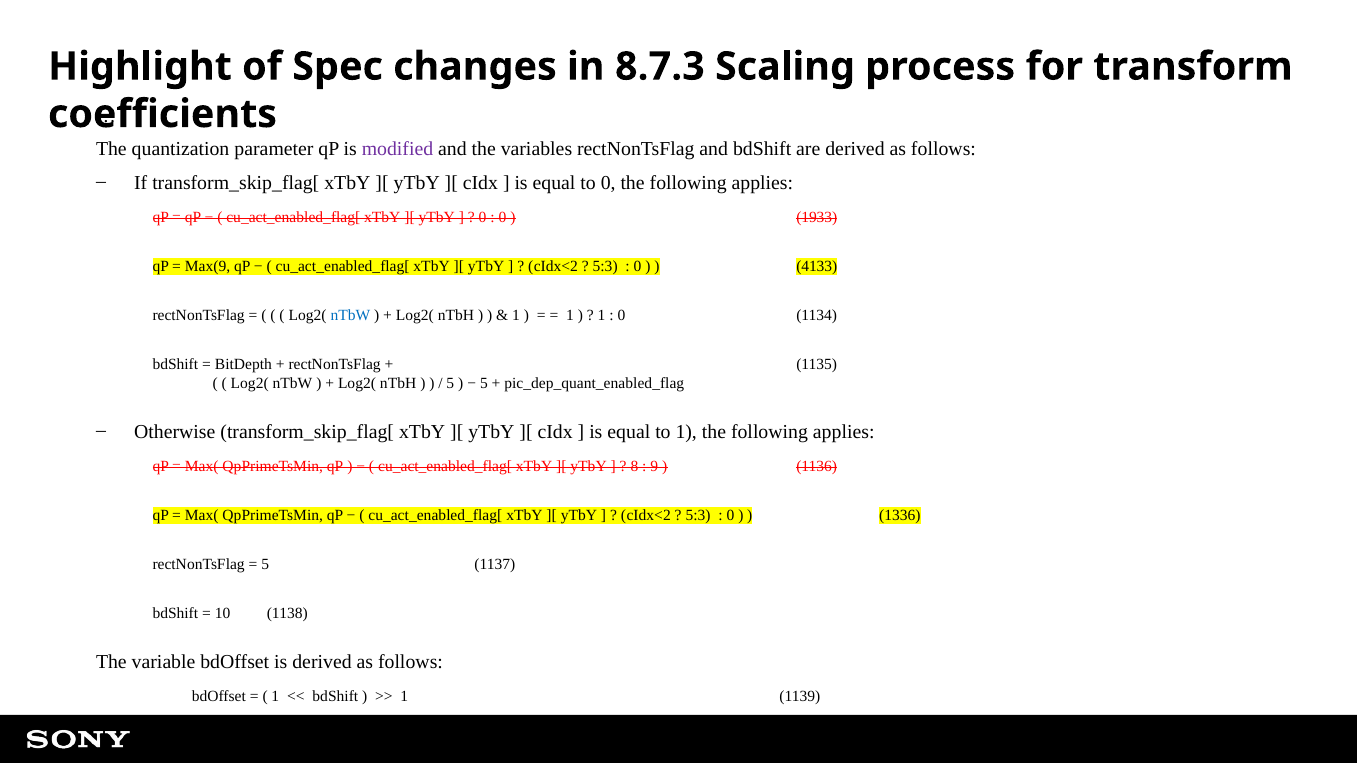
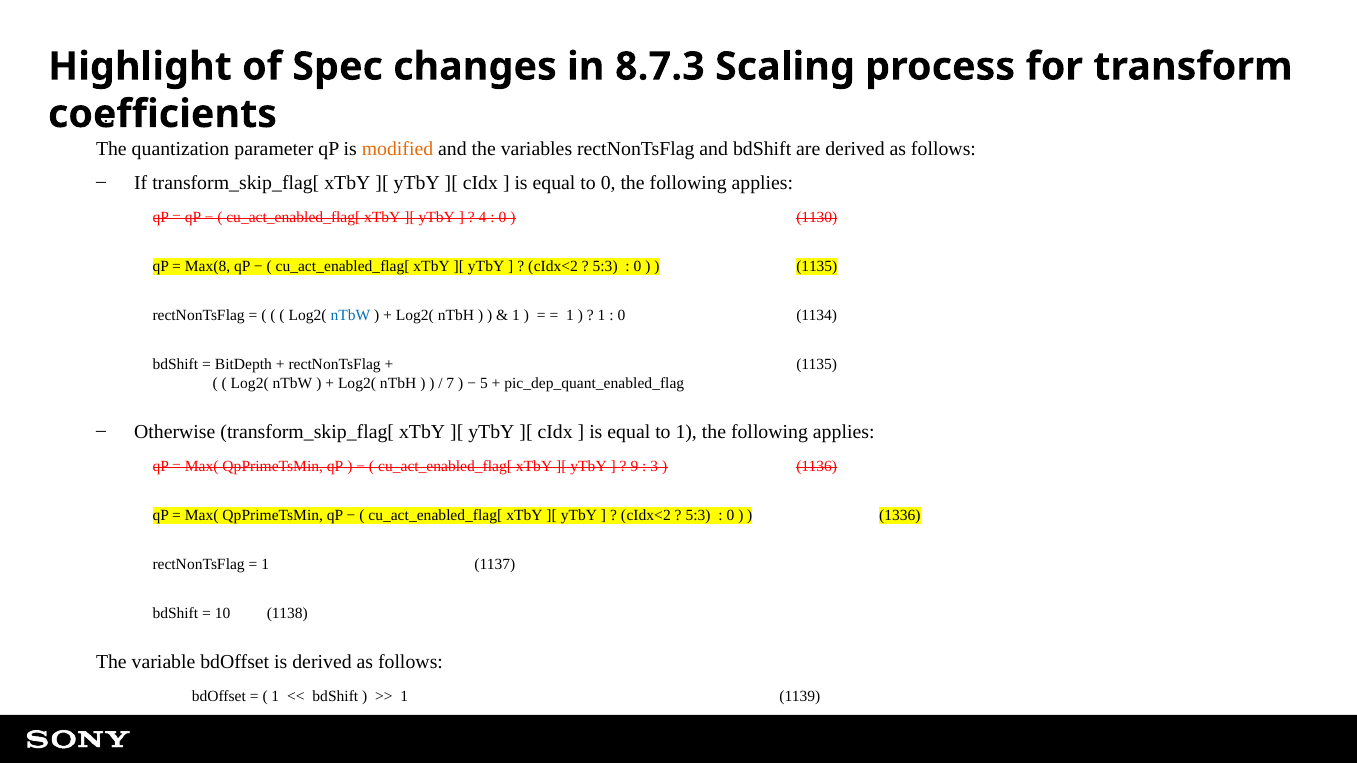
modified colour: purple -> orange (397, 149)
0: 0 -> 4 (483, 217)
1933: 1933 -> 1130 (817, 217)
Max(9: Max(9 -> Max(8 (208, 266)
4133: 4133 -> 1135 (817, 266)
5: 5 -> 7 (450, 383)
8: 8 -> 9 (634, 466)
9: 9 -> 3 (654, 466)
5: 5 -> 1 (265, 564)
